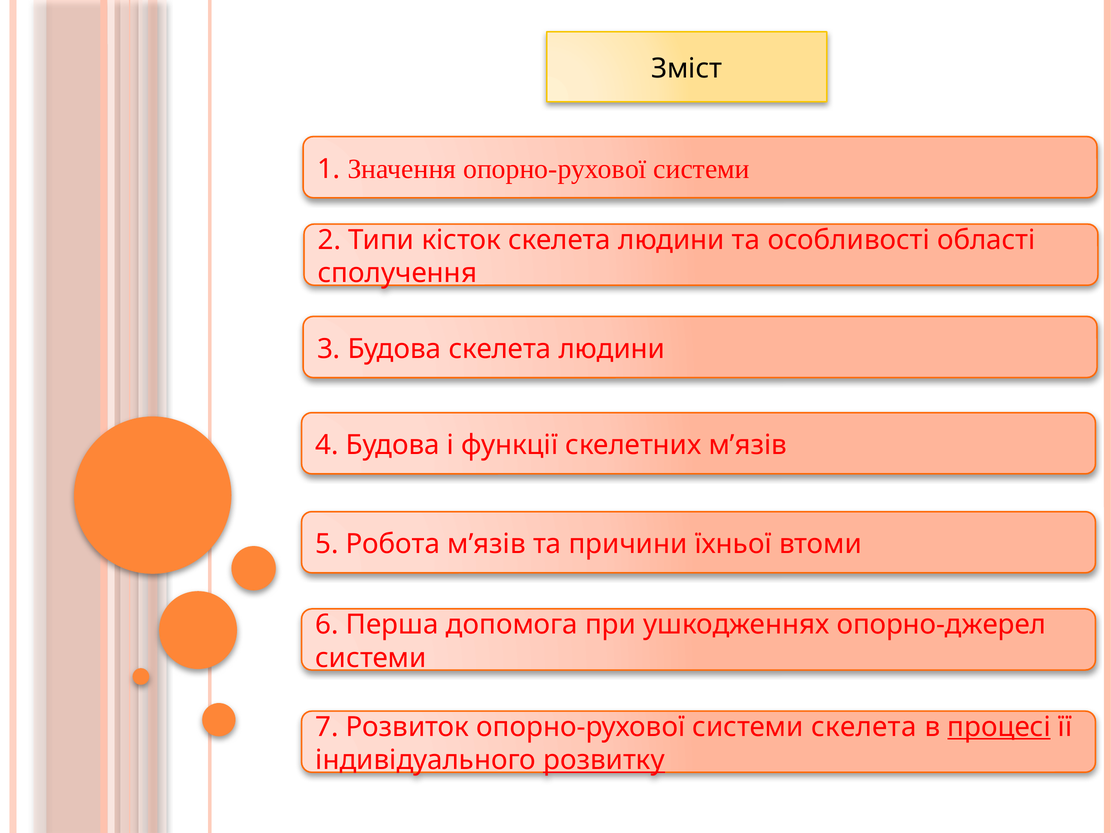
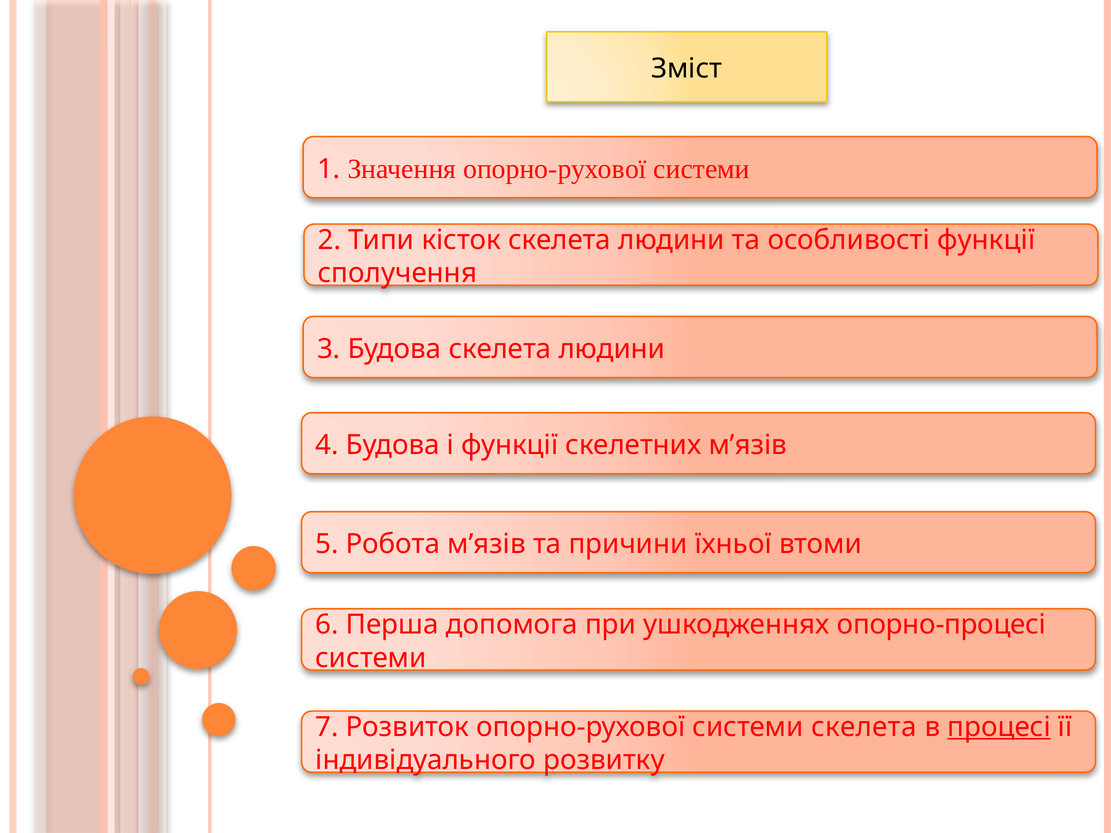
особливості області: області -> функції (986, 240)
опорно-джерел: опорно-джерел -> опорно-процесі (941, 625)
розвитку underline: present -> none (604, 760)
